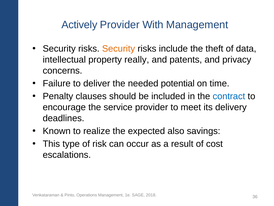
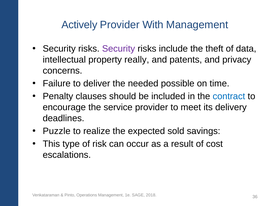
Security colour: orange -> purple (119, 49)
potential: potential -> possible (178, 83)
Known: Known -> Puzzle (57, 131)
also: also -> sold (176, 131)
